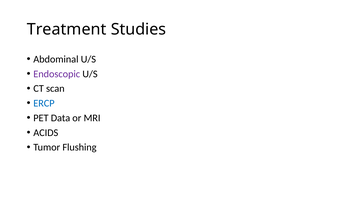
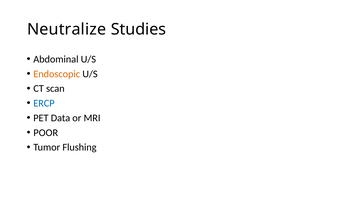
Treatment: Treatment -> Neutralize (67, 29)
Endoscopic colour: purple -> orange (57, 74)
ACIDS: ACIDS -> POOR (46, 133)
